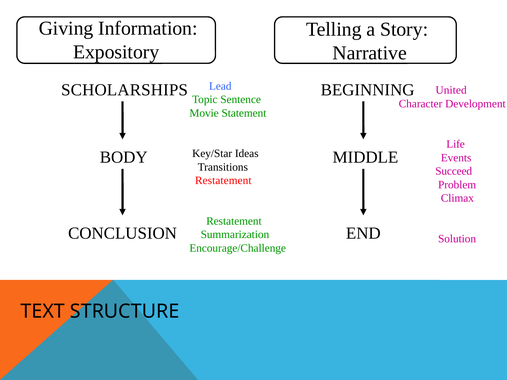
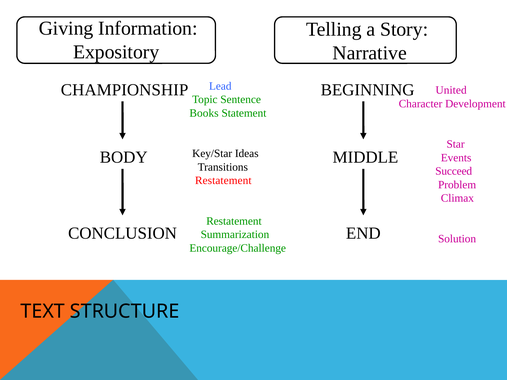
SCHOLARSHIPS: SCHOLARSHIPS -> CHAMPIONSHIP (125, 90)
Movie: Movie -> Books (204, 113)
Life: Life -> Star (456, 144)
